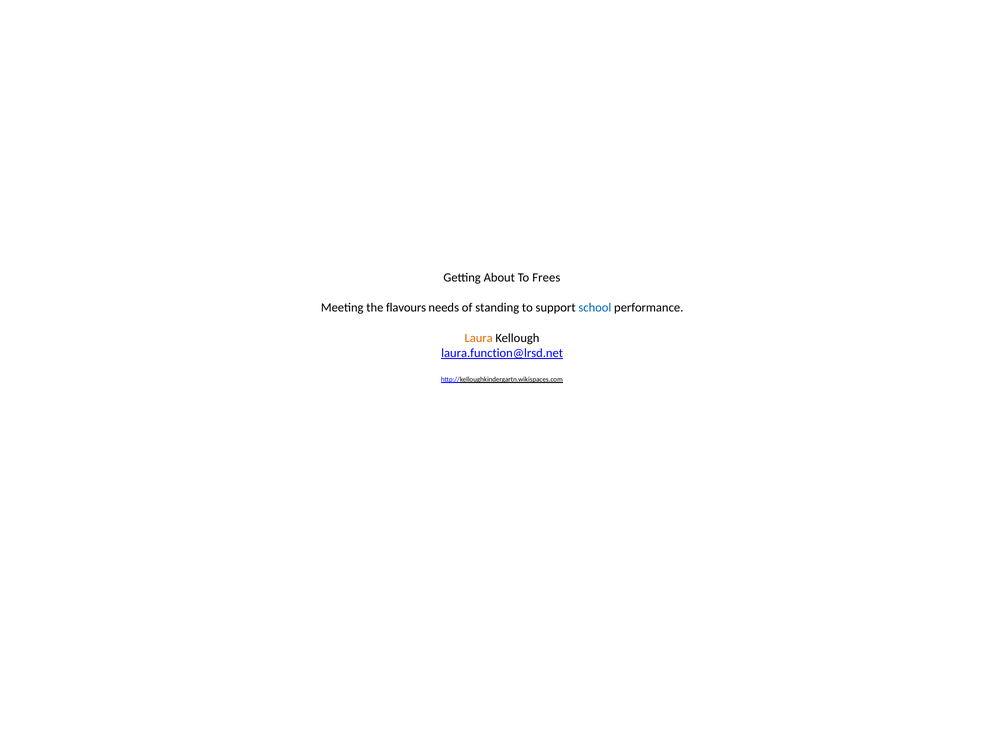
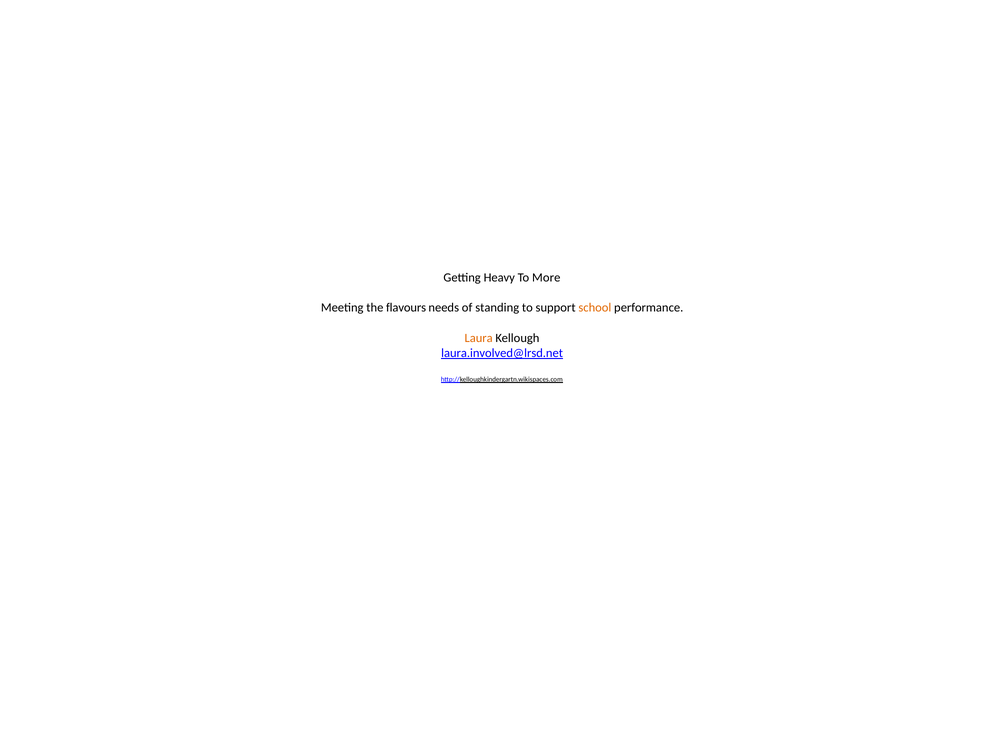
About: About -> Heavy (499, 278)
Frees: Frees -> More (546, 278)
school colour: blue -> orange (595, 308)
laura.function@lrsd.net: laura.function@lrsd.net -> laura.involved@lrsd.net (502, 353)
